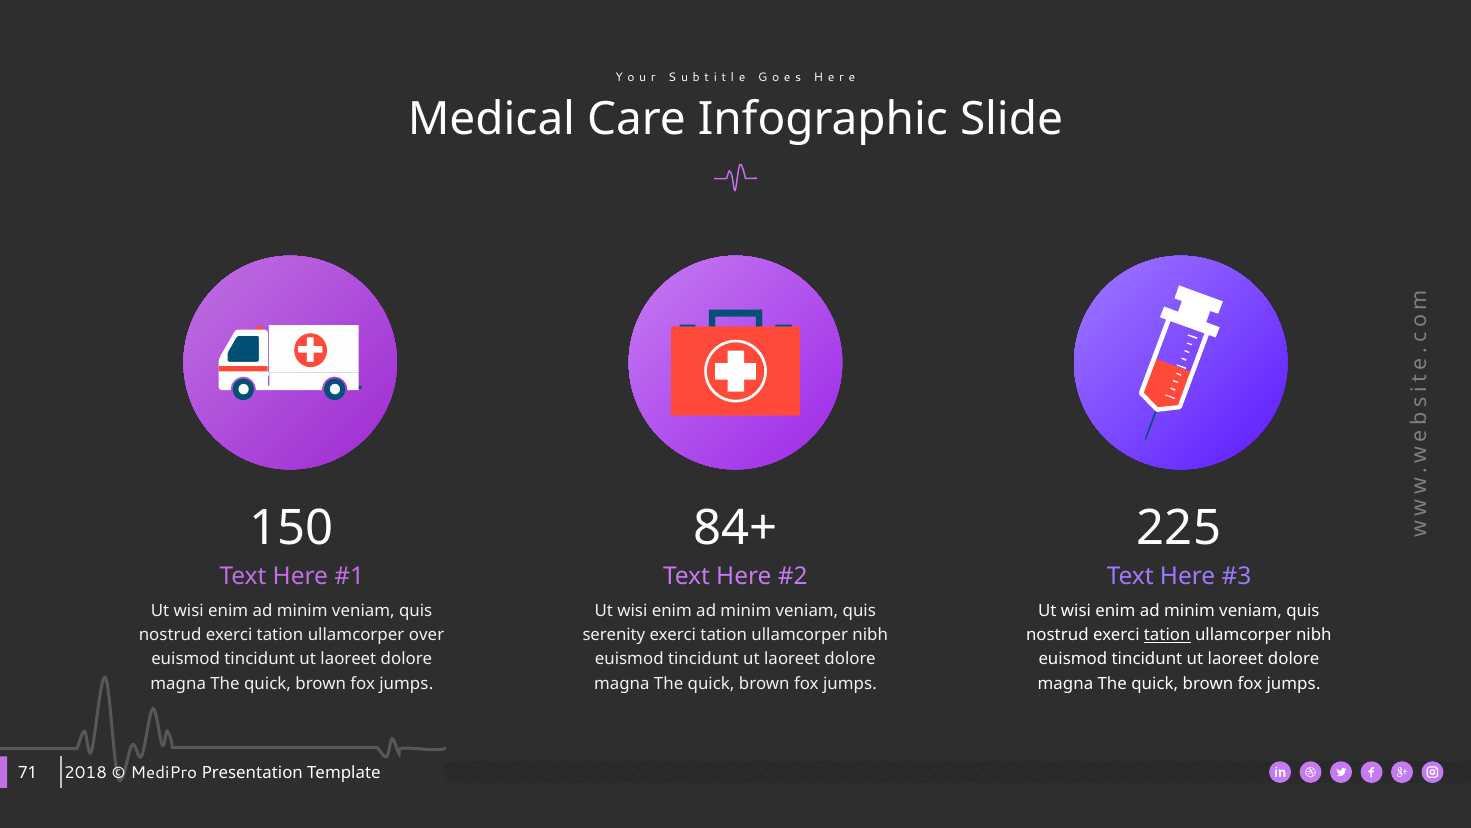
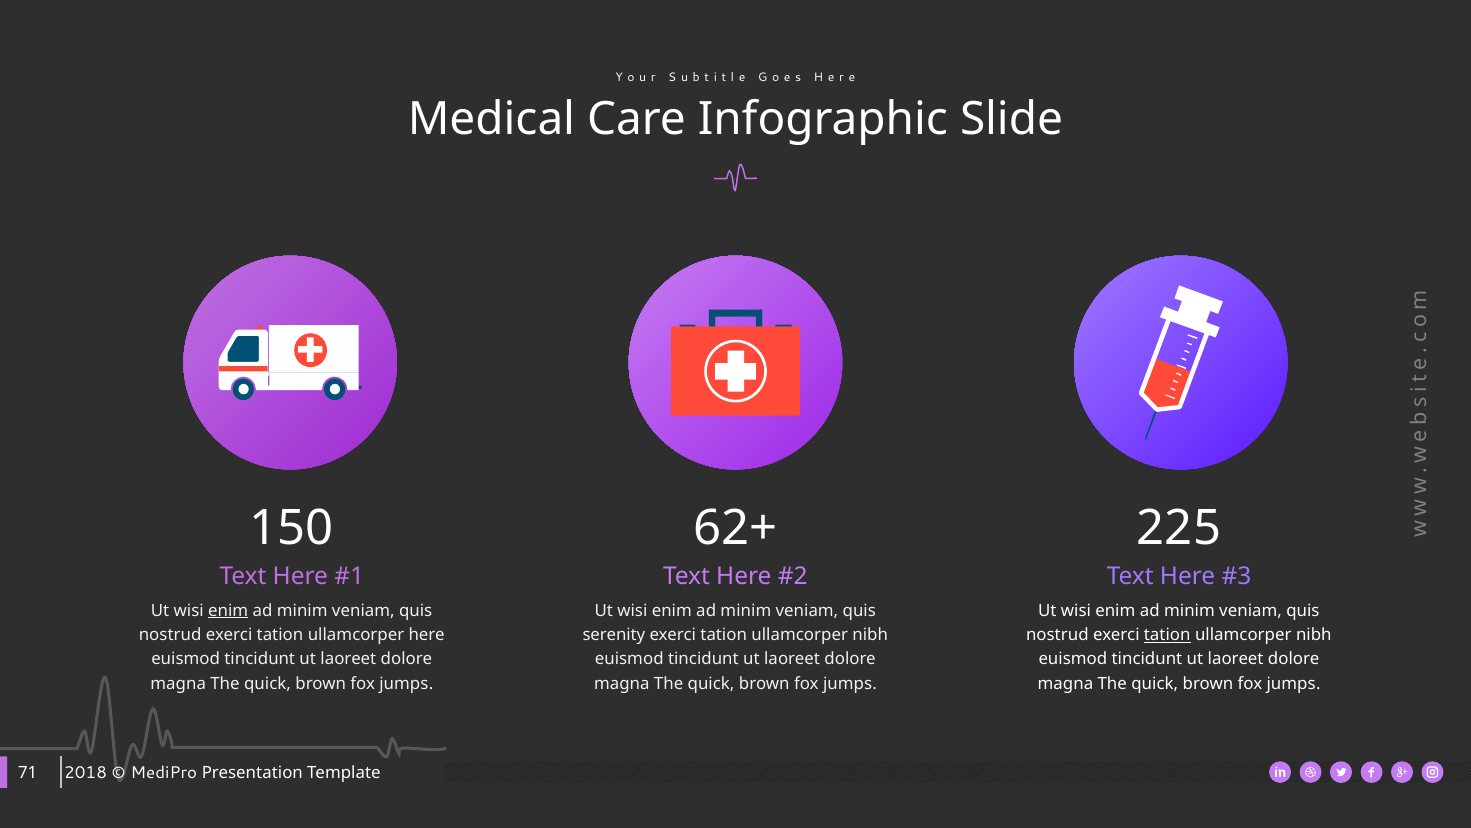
84+: 84+ -> 62+ (735, 527)
enim underline: none -> present (228, 610)
ullamcorper over: over -> here (427, 635)
